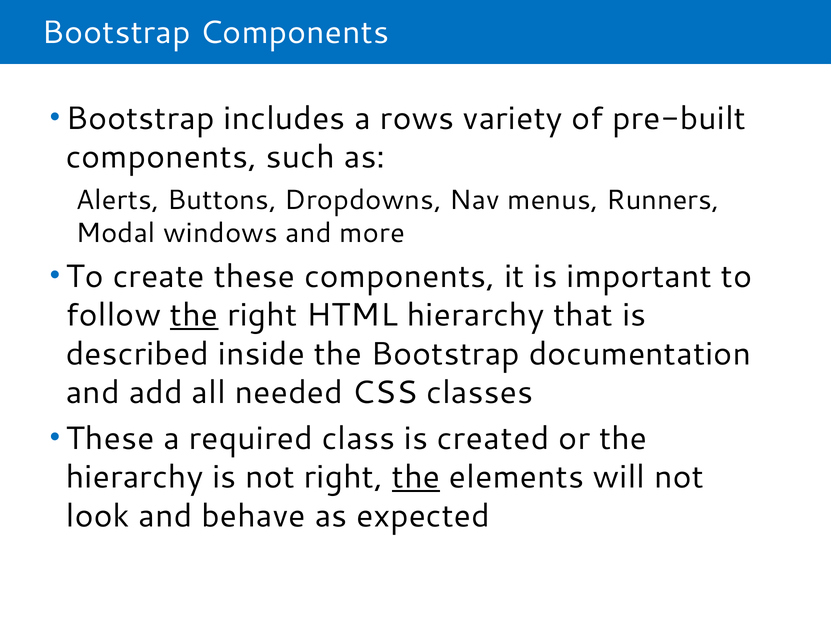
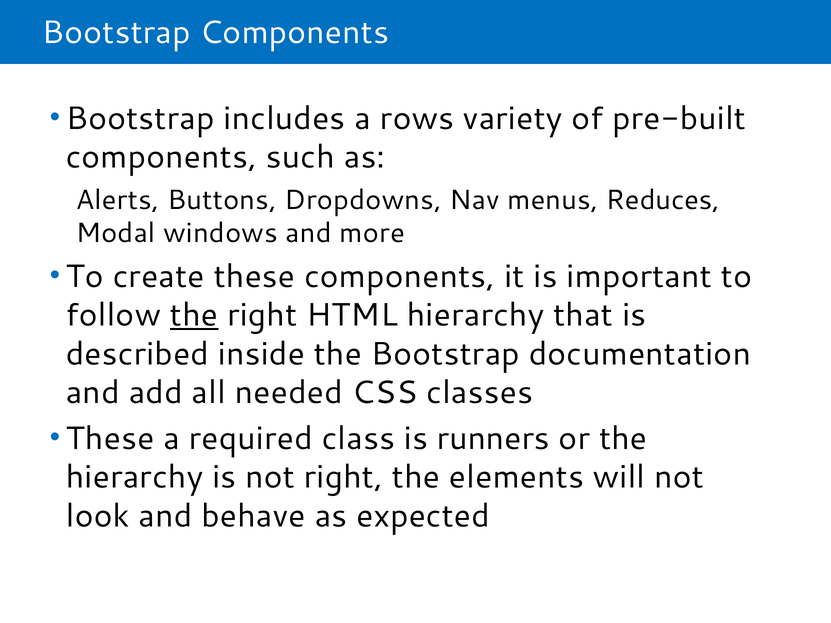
Runners: Runners -> Reduces (663, 200)
created: created -> runners (493, 439)
the underline: present -> none (416, 477)
